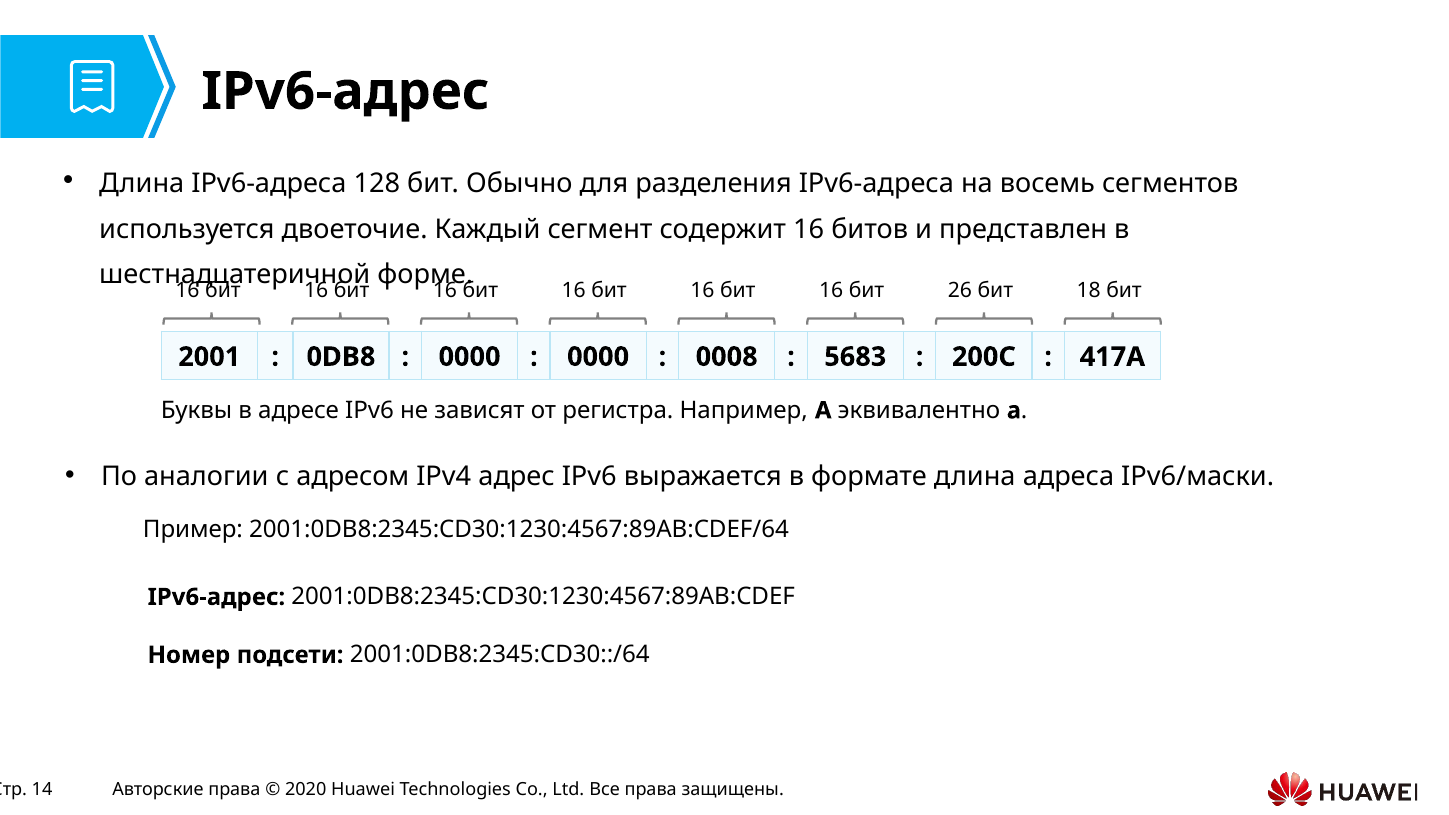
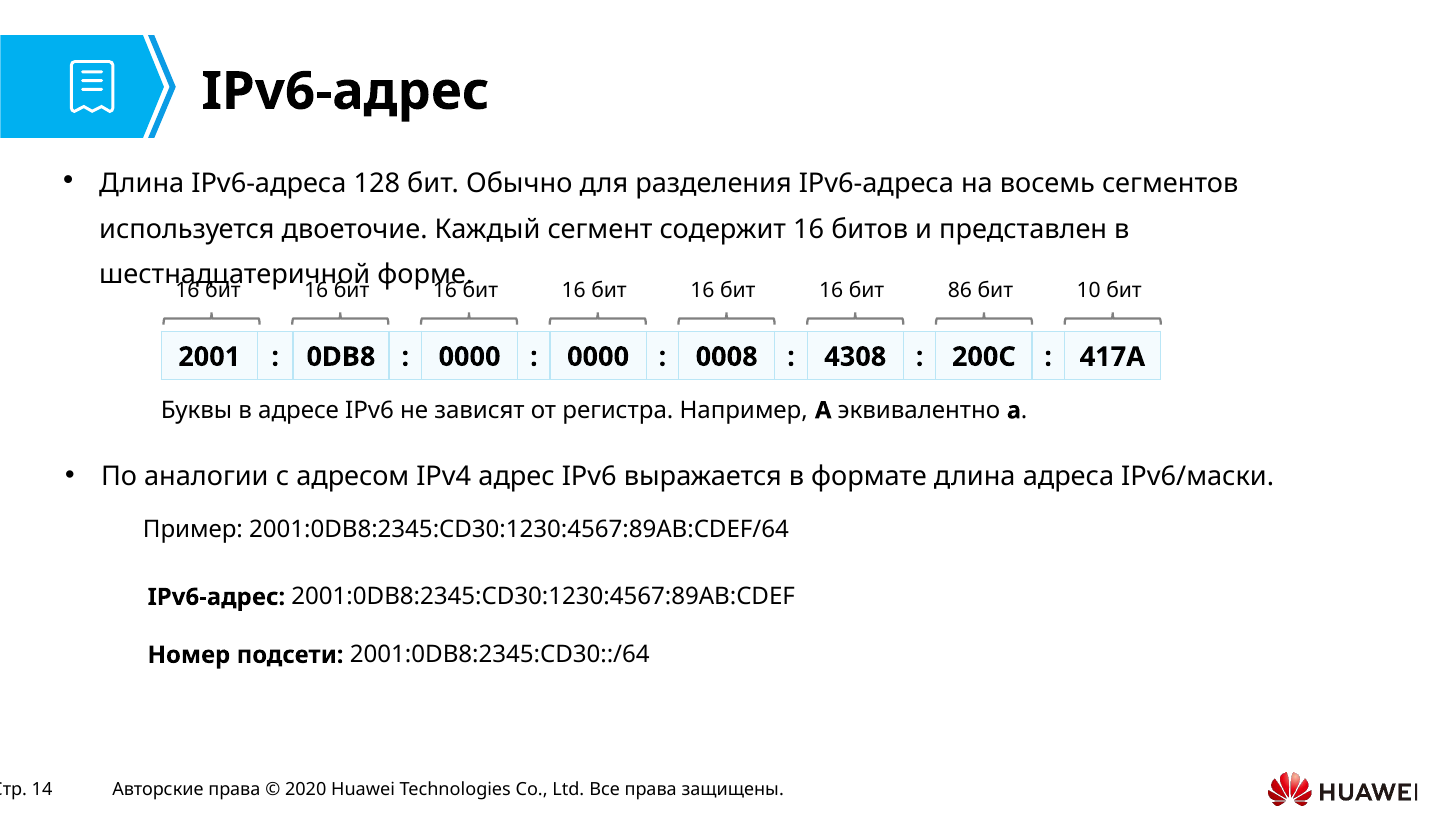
26: 26 -> 86 (960, 291)
18: 18 -> 10 (1089, 291)
5683: 5683 -> 4308 (855, 357)
